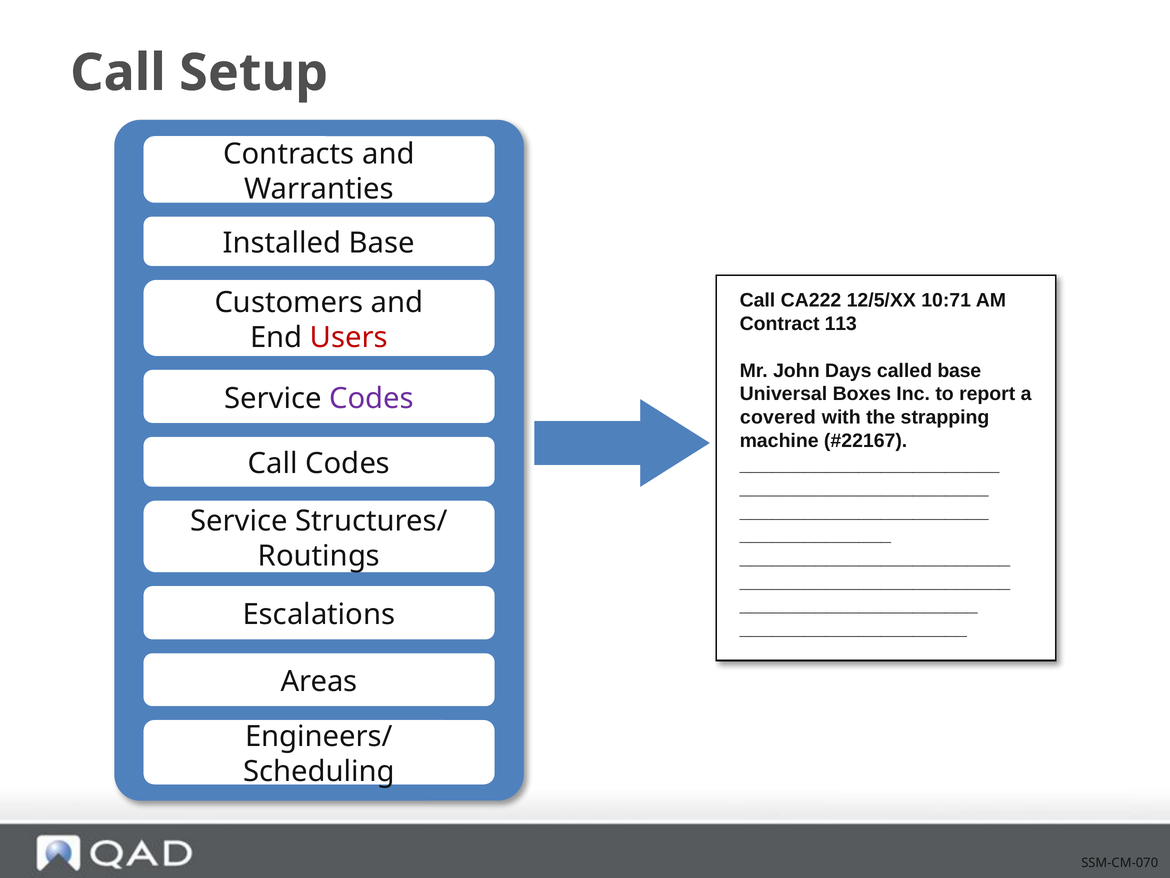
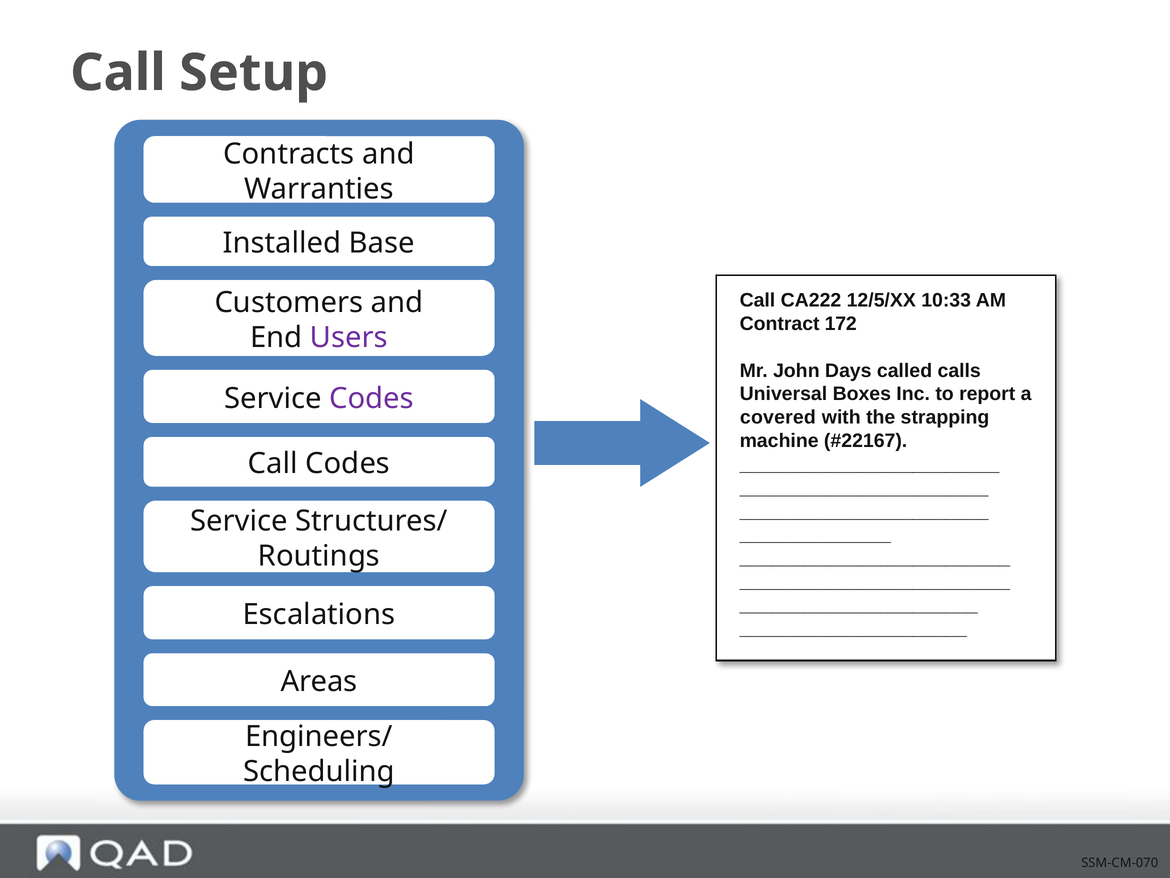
10:71: 10:71 -> 10:33 (946, 300)
113: 113 -> 172 (841, 324)
Users colour: red -> purple (349, 337)
called base: base -> calls (959, 370)
